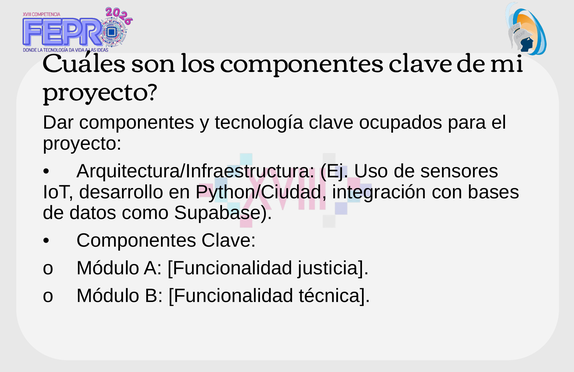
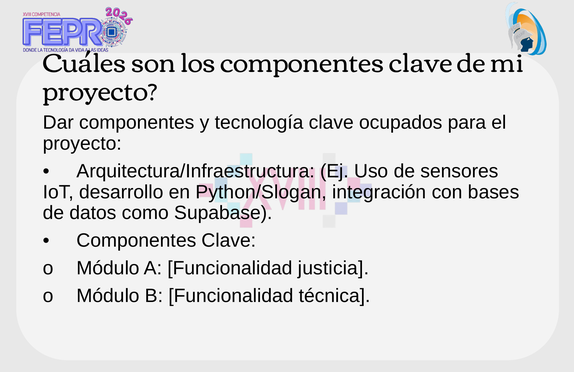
Python/Ciudad: Python/Ciudad -> Python/Slogan (261, 192)
